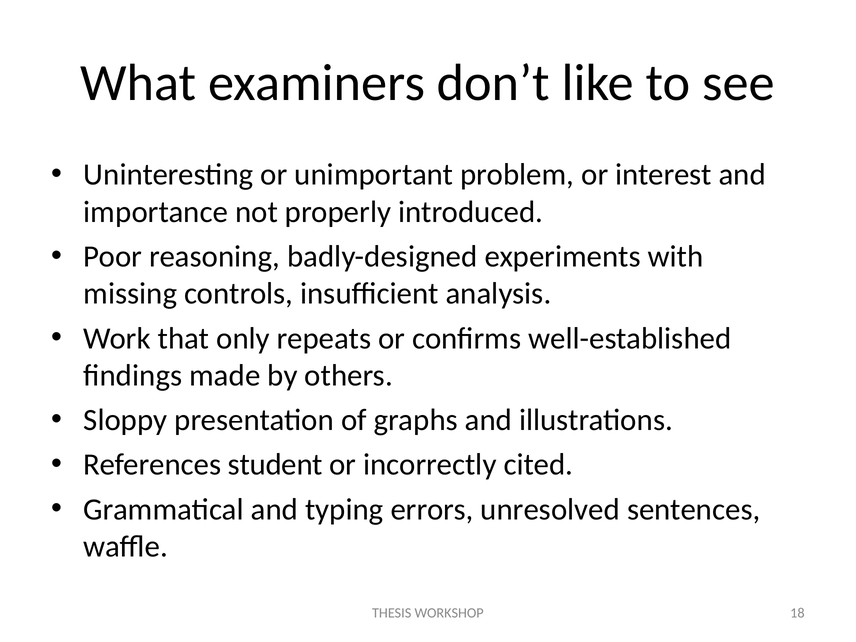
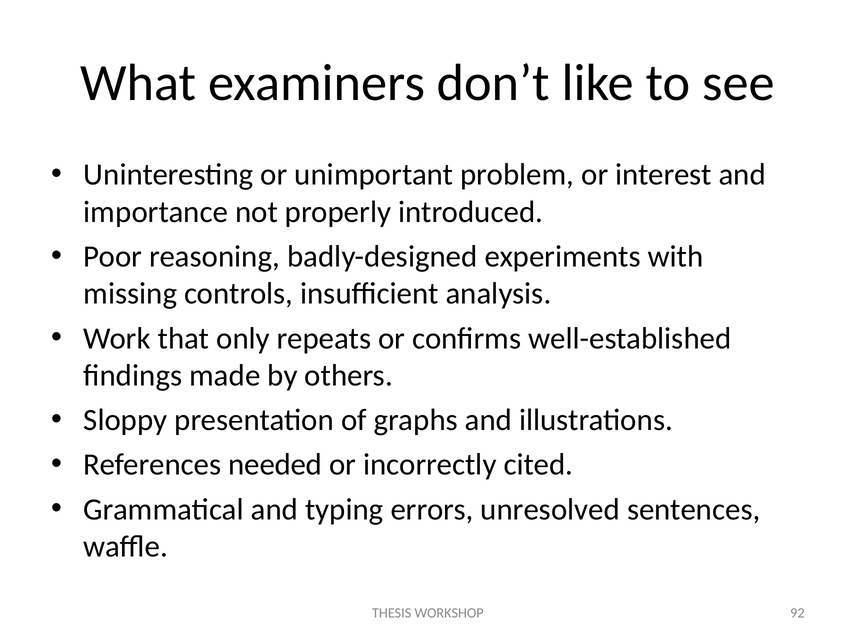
student: student -> needed (275, 465)
18: 18 -> 92 (797, 613)
